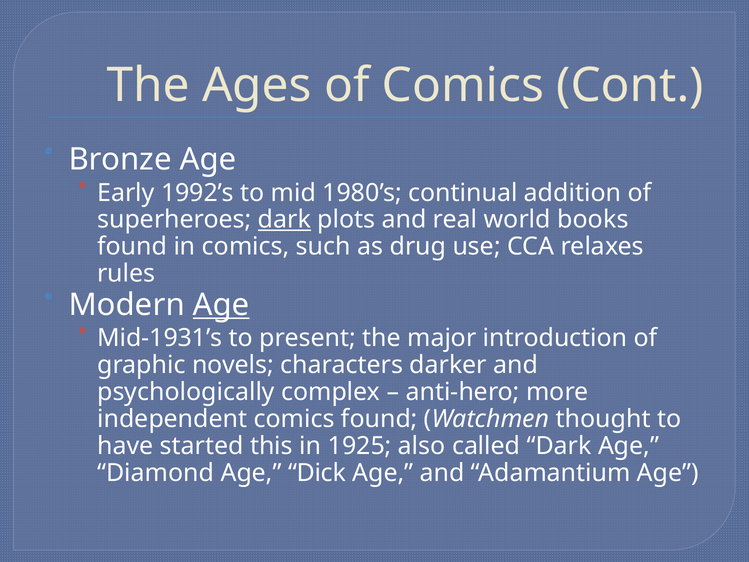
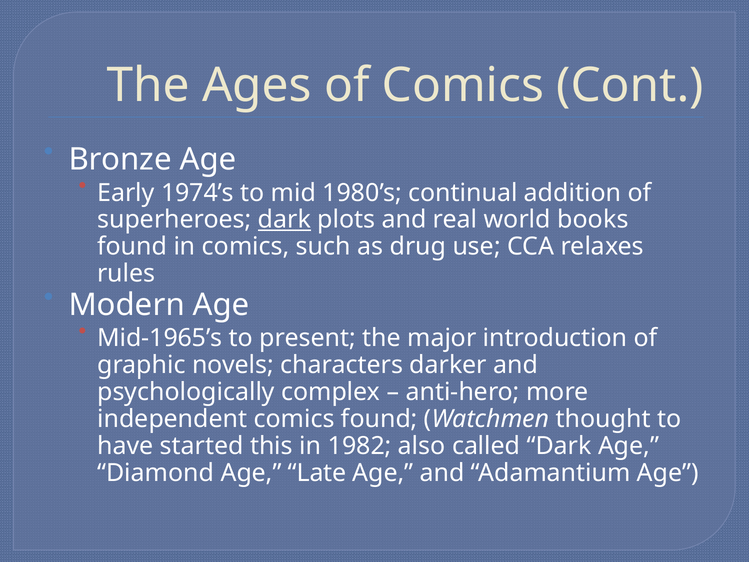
1992’s: 1992’s -> 1974’s (197, 193)
Age underline: present -> none (221, 305)
Mid-1931’s: Mid-1931’s -> Mid-1965’s (160, 338)
1925: 1925 -> 1982 (360, 446)
Dick: Dick -> Late (317, 473)
